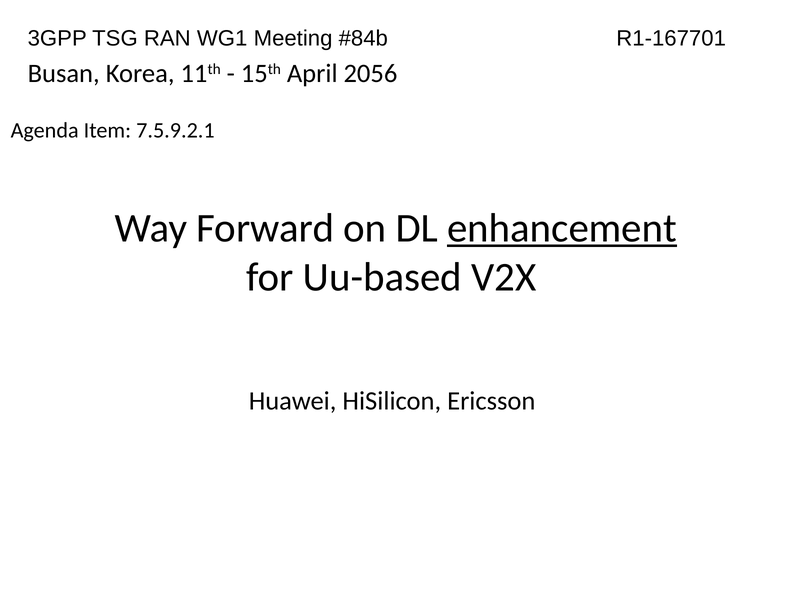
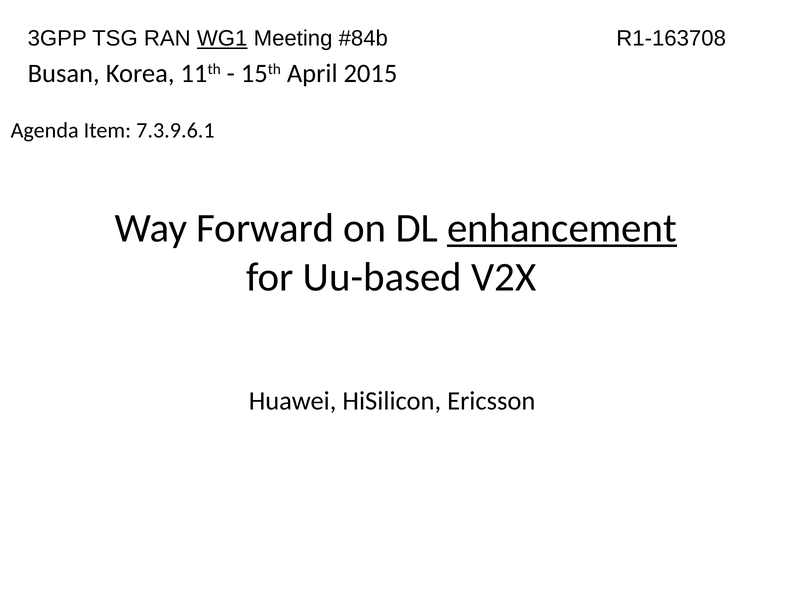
WG1 underline: none -> present (222, 39)
R1-167701: R1-167701 -> R1-163708 (671, 39)
2056: 2056 -> 2015 (370, 74)
7.5.9.2.1: 7.5.9.2.1 -> 7.3.9.6.1 (175, 130)
